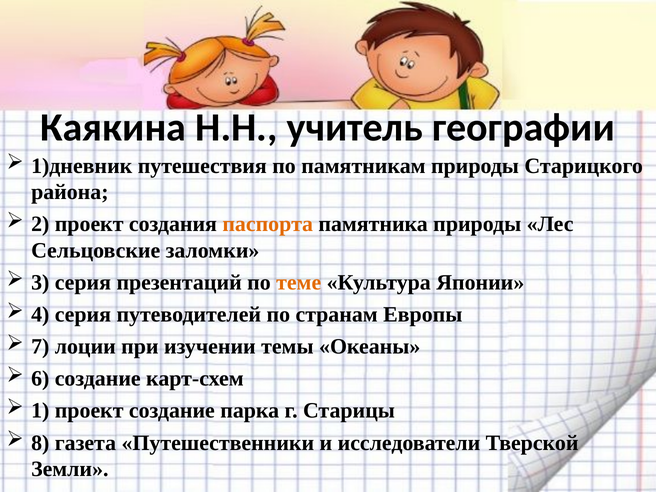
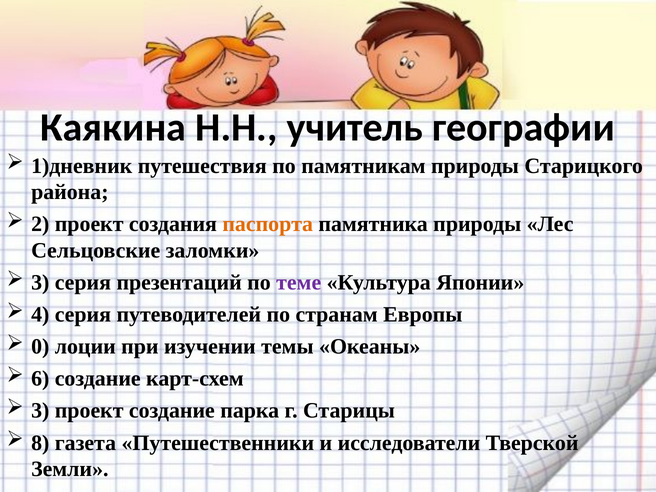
теме colour: orange -> purple (299, 282)
7: 7 -> 0 (40, 347)
1: 1 -> 3 (40, 411)
